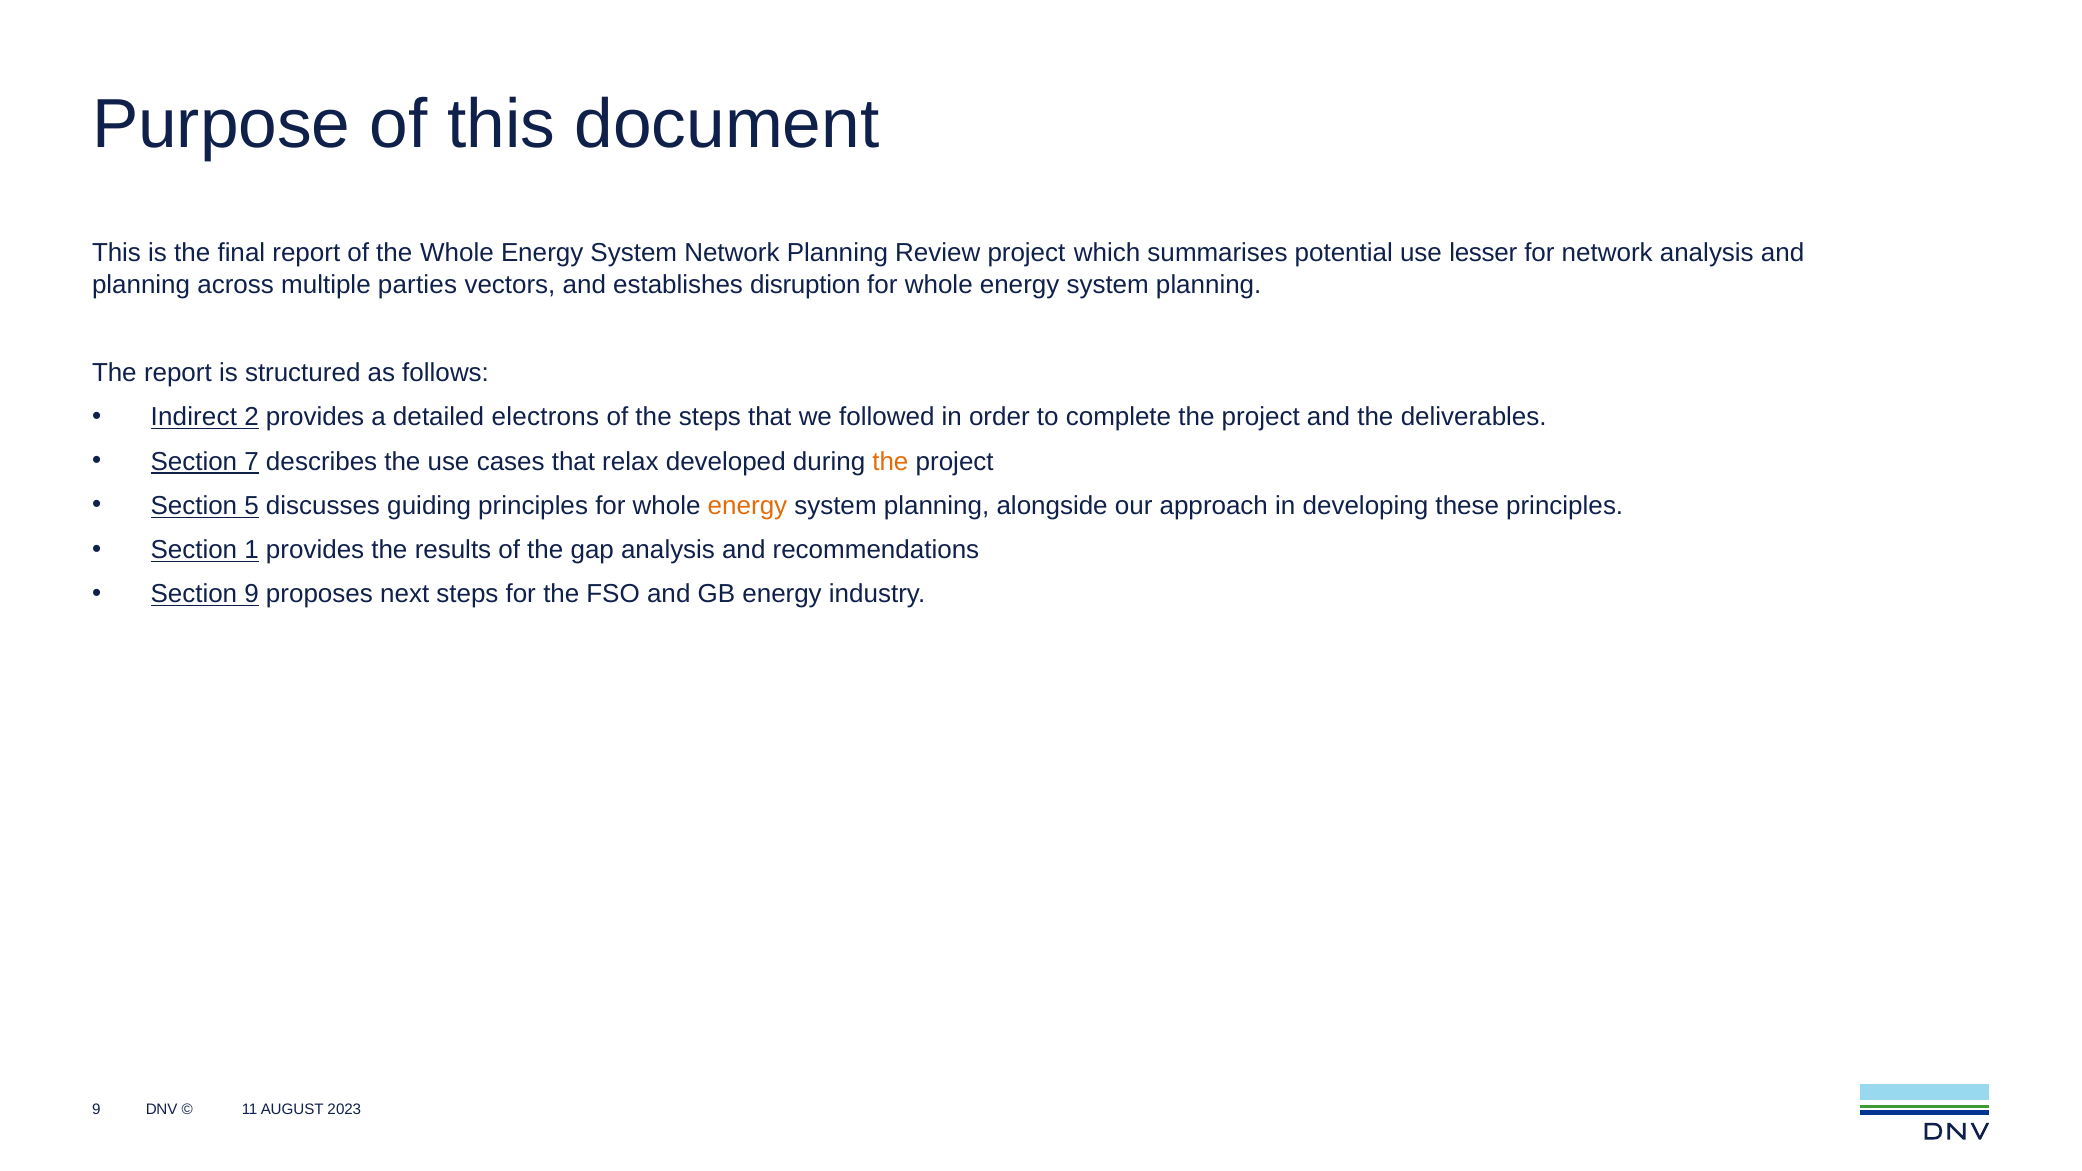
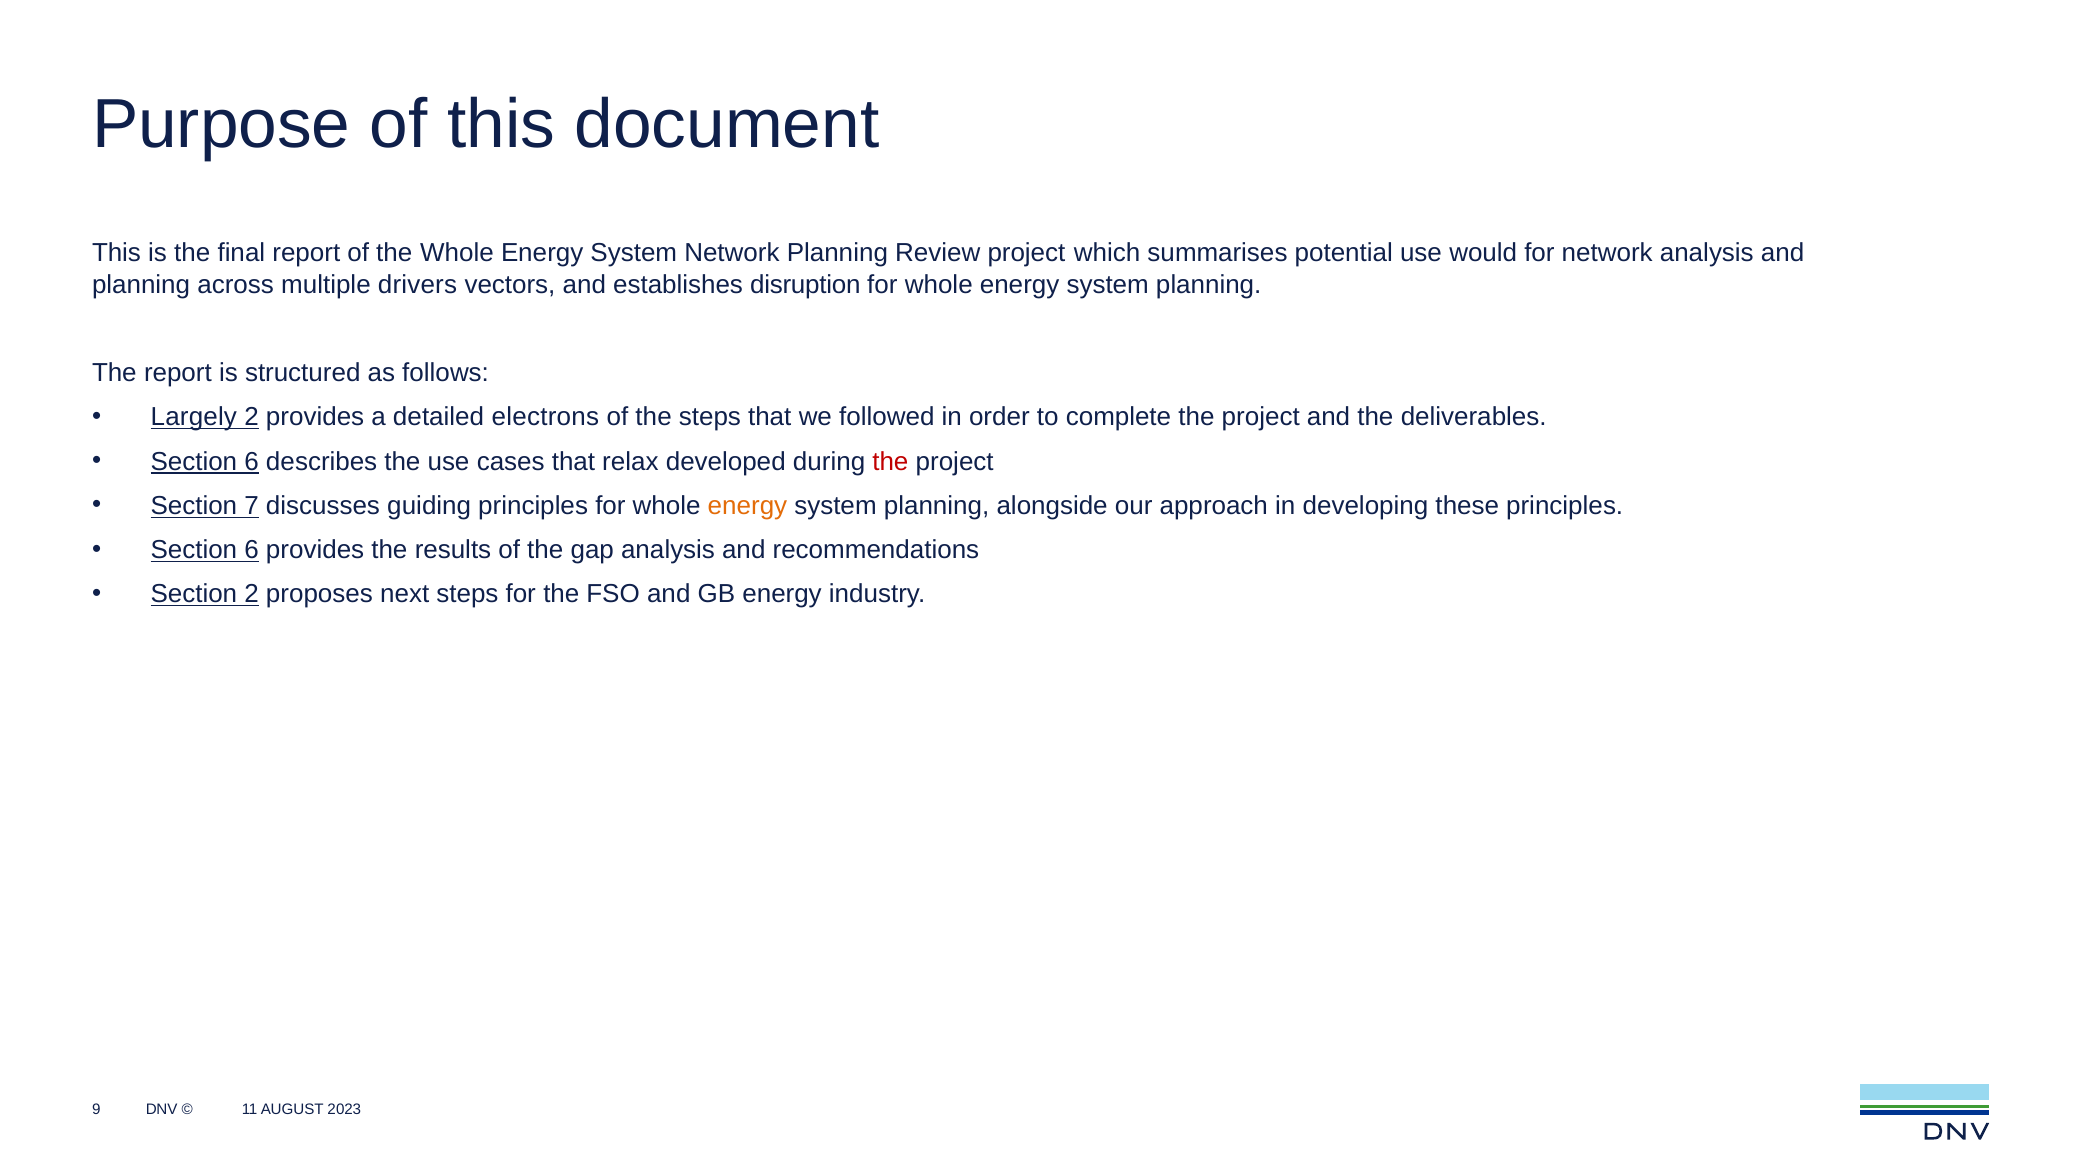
lesser: lesser -> would (1483, 253)
parties: parties -> drivers (417, 285)
Indirect: Indirect -> Largely (194, 417)
7: 7 -> 6 (252, 462)
the colour: orange -> red (890, 462)
5: 5 -> 7 (252, 506)
1: 1 -> 6 (252, 550)
Section 9: 9 -> 2 (252, 594)
